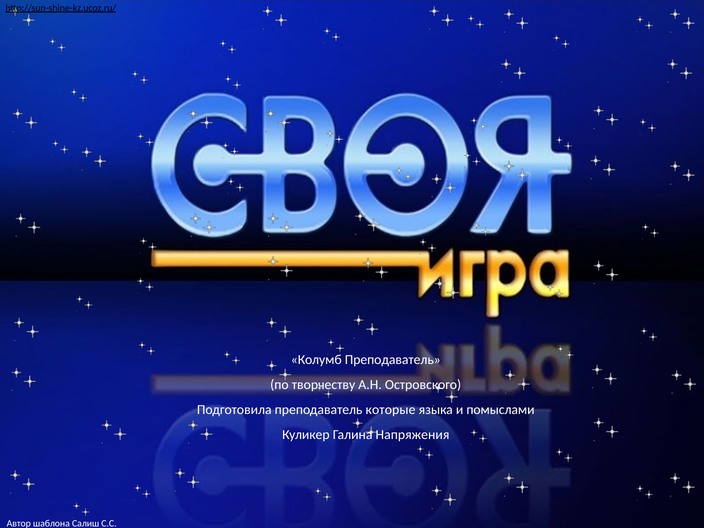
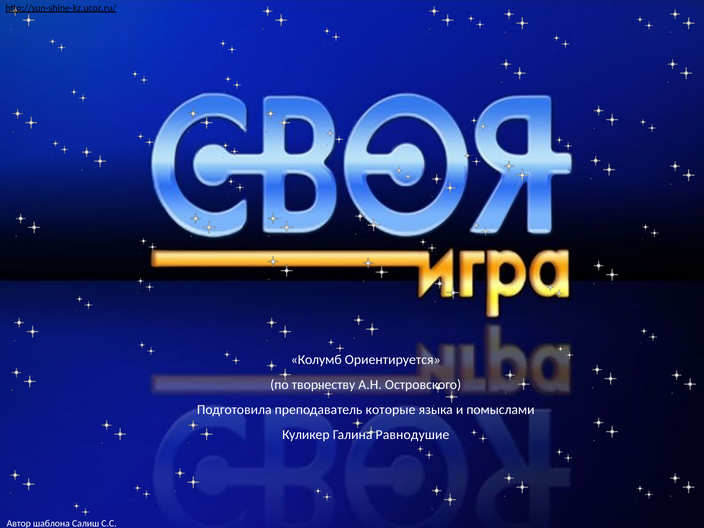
Колумб Преподаватель: Преподаватель -> Ориентируется (393, 360)
Напряжения: Напряжения -> Равнодушие (412, 435)
